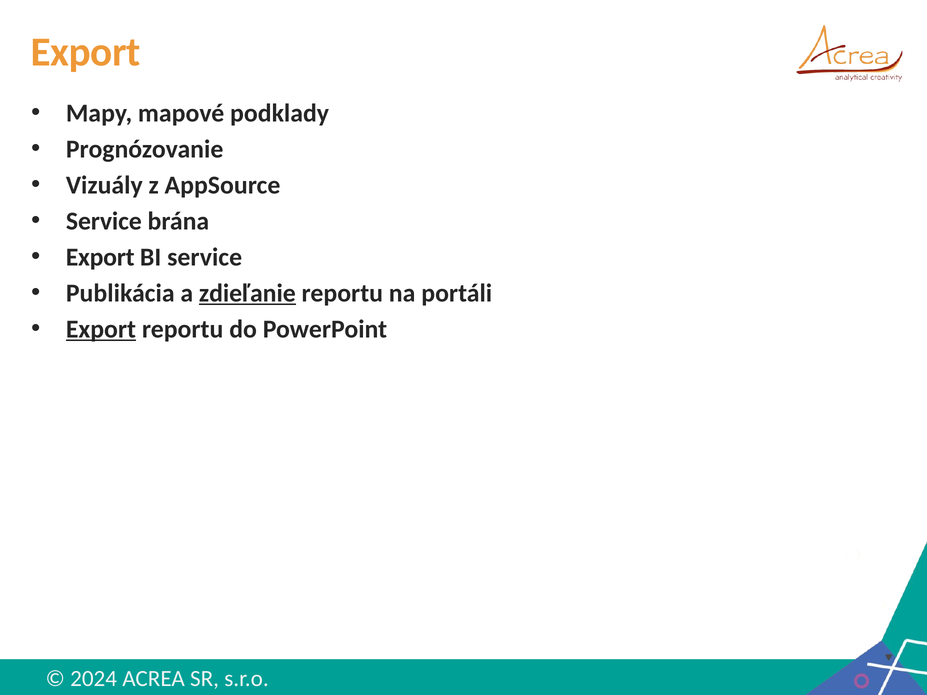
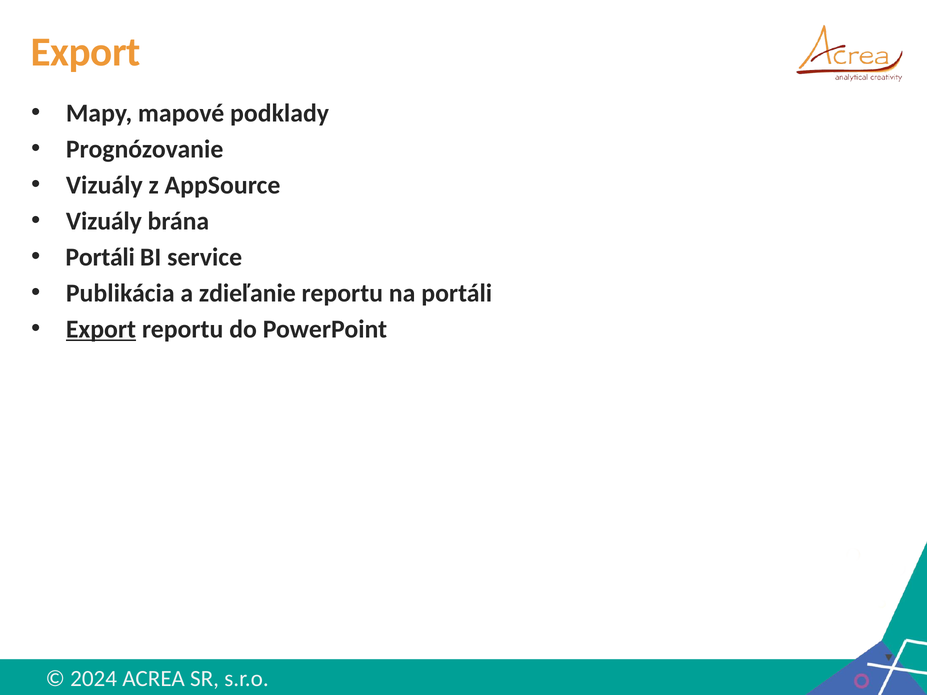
Service: Service -> Vizuály (104, 221)
Export: Export -> Portáli (100, 257)
zdieľanie underline: present -> none (247, 293)
